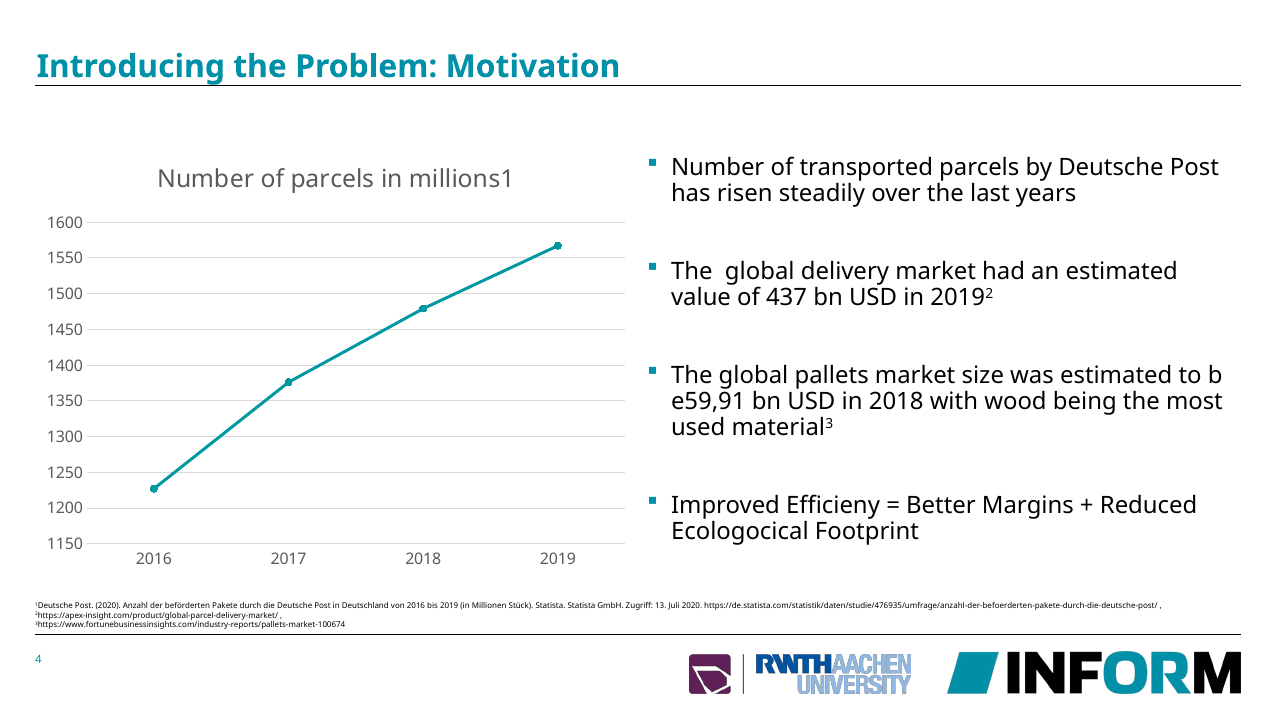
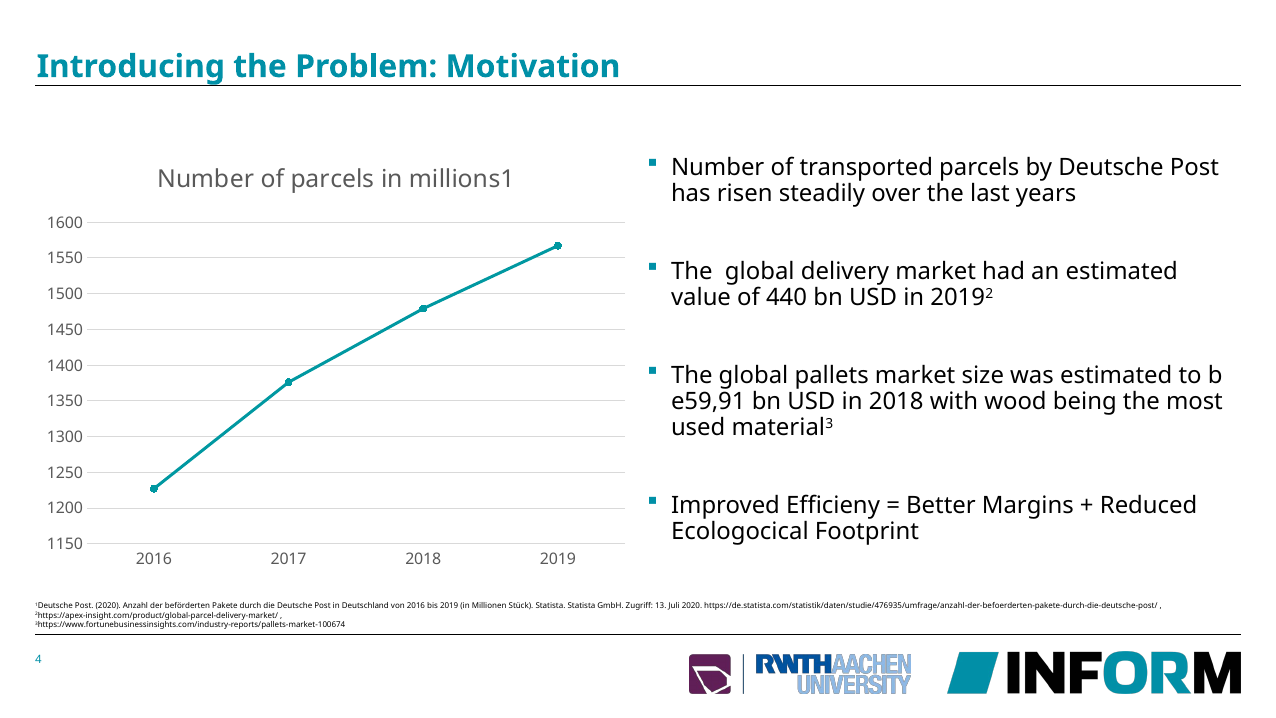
437: 437 -> 440 (787, 297)
